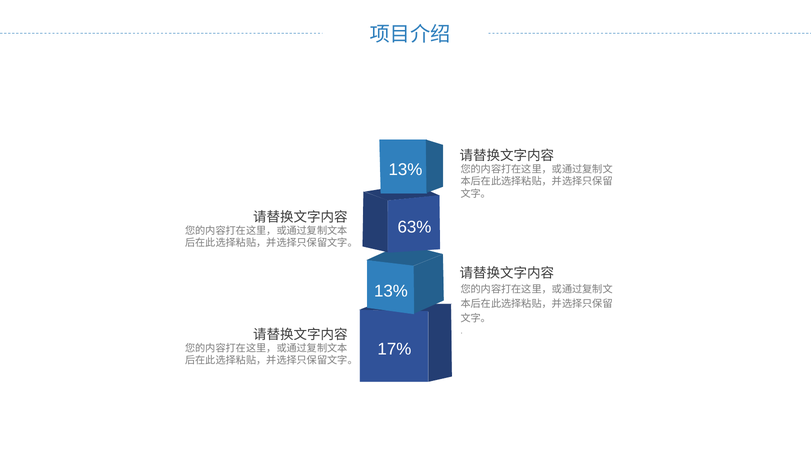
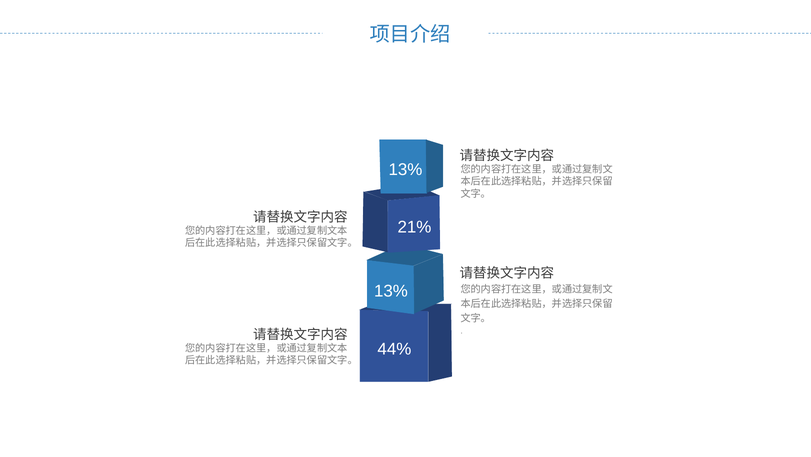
63%: 63% -> 21% (415, 227)
17%: 17% -> 44% (394, 349)
